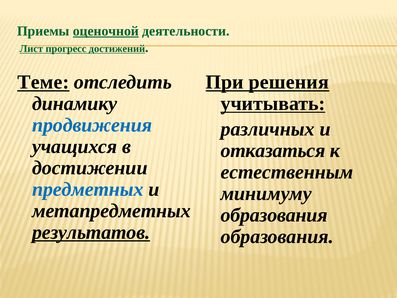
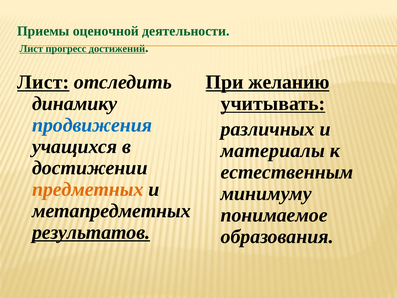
оценочной underline: present -> none (106, 31)
Теме: Теме -> Лист (43, 82)
решения: решения -> желанию (289, 82)
отказаться: отказаться -> материалы (273, 150)
предметных colour: blue -> orange (88, 189)
образования: образования -> понимаемое (274, 215)
